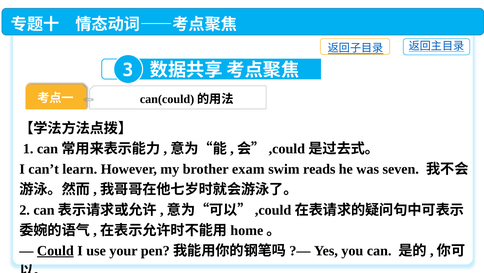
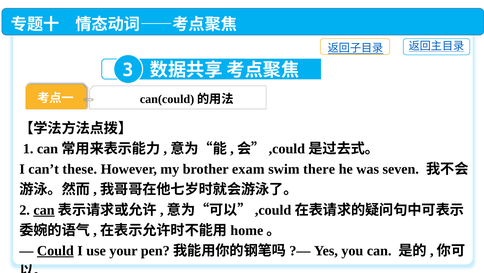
learn: learn -> these (80, 169)
reads: reads -> there (319, 169)
can underline: none -> present (44, 209)
